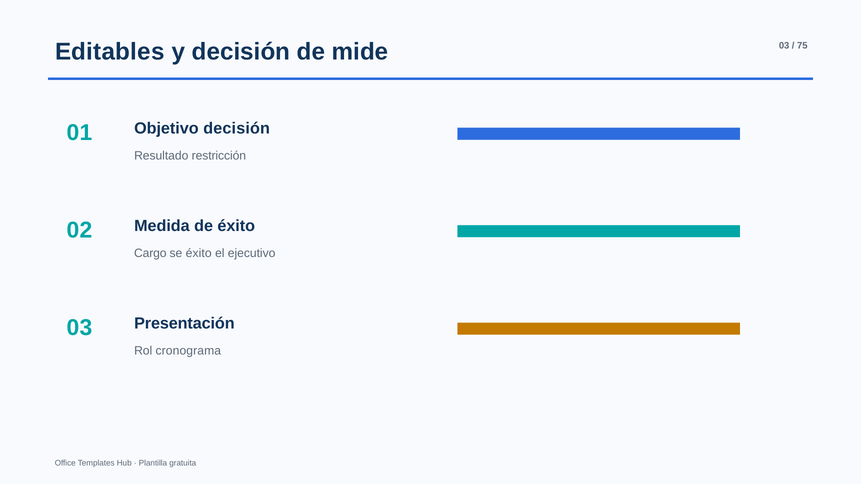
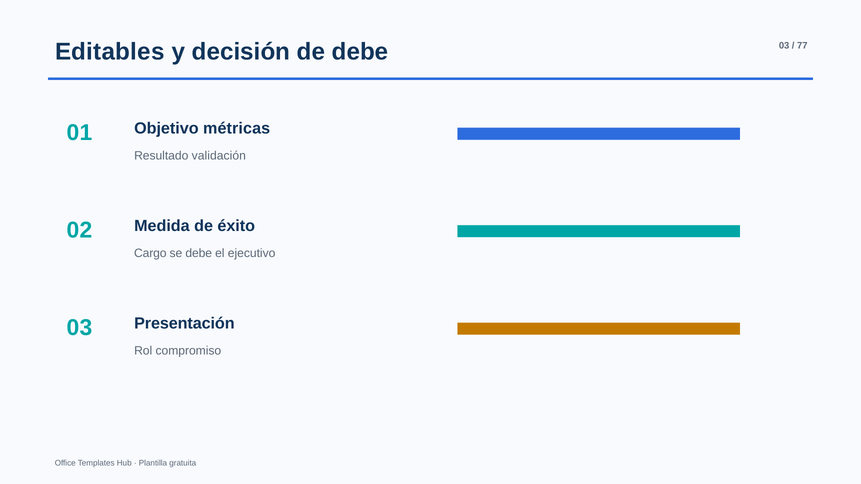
de mide: mide -> debe (360, 52)
75: 75 -> 77 (802, 46)
Objetivo decisión: decisión -> métricas (237, 128)
restricción: restricción -> validación (219, 156)
se éxito: éxito -> debe (199, 253)
cronograma: cronograma -> compromiso (188, 351)
